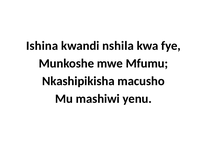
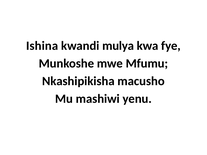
nshila: nshila -> mulya (118, 46)
